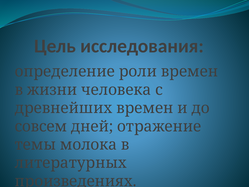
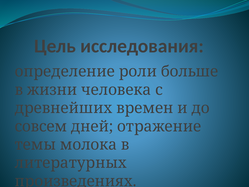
роли времен: времен -> больше (190, 71)
